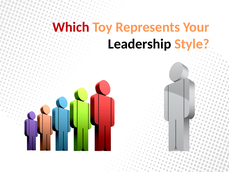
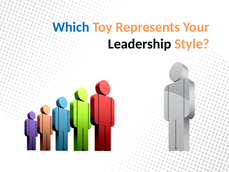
Which colour: red -> blue (71, 27)
